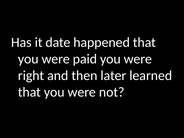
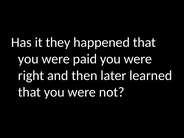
date: date -> they (58, 42)
